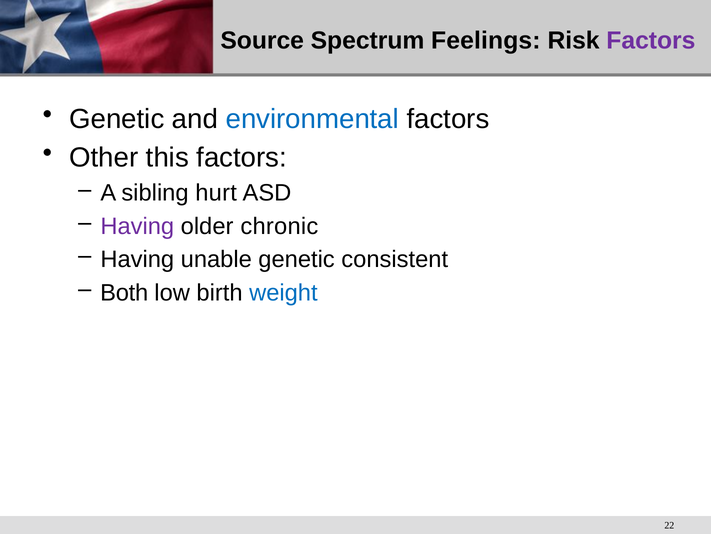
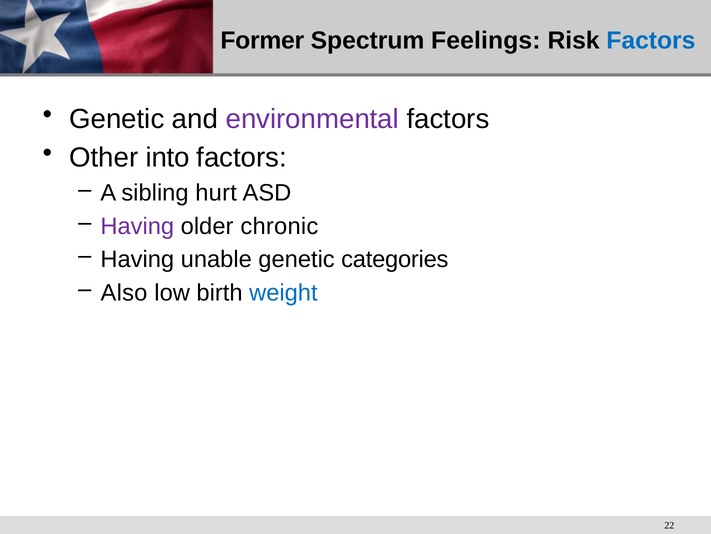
Source: Source -> Former (262, 40)
Factors colour: purple -> blue (651, 40)
environmental colour: blue -> purple (312, 119)
this: this -> into (168, 157)
consistent: consistent -> categories (395, 259)
Both: Both -> Also (124, 292)
